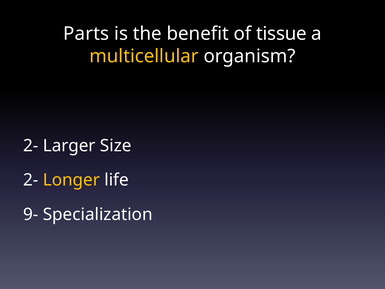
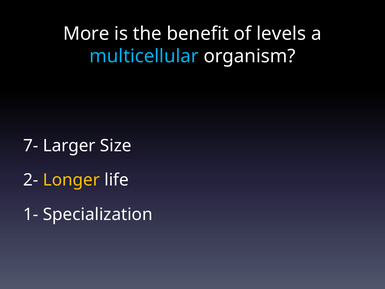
Parts: Parts -> More (86, 34)
tissue: tissue -> levels (281, 34)
multicellular colour: yellow -> light blue (144, 56)
2-: 2- -> 7- (31, 146)
9-: 9- -> 1- (31, 214)
